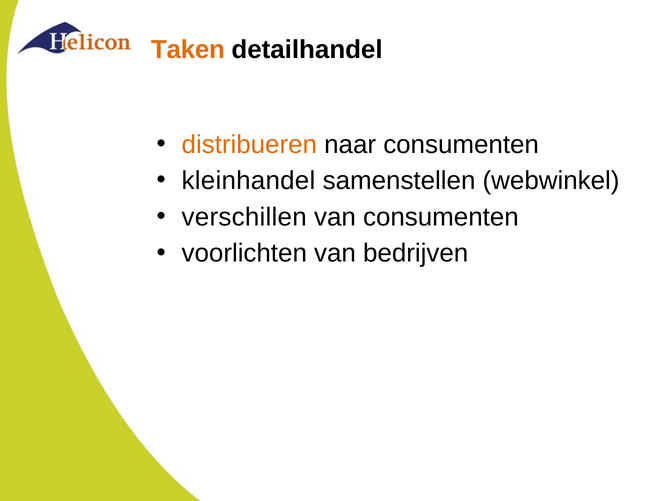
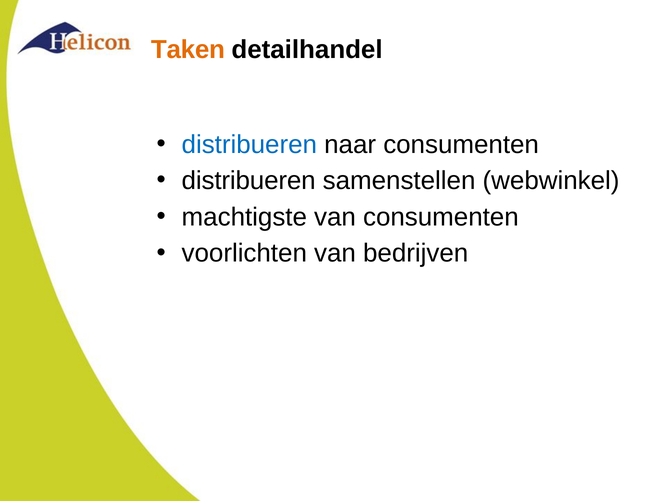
distribueren colour: orange -> blue (249, 144)
kleinhandel: kleinhandel -> distribueren (249, 181)
verschillen: verschillen -> machtigste (244, 217)
